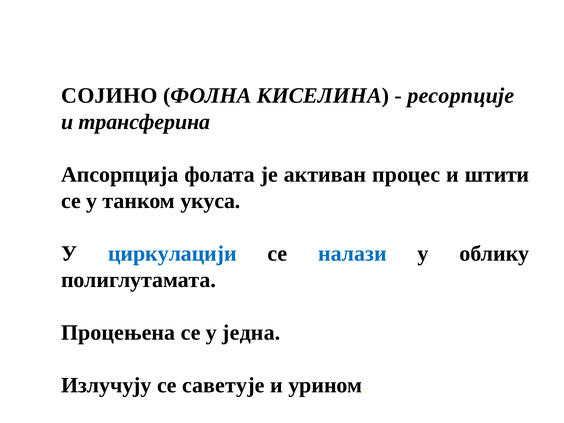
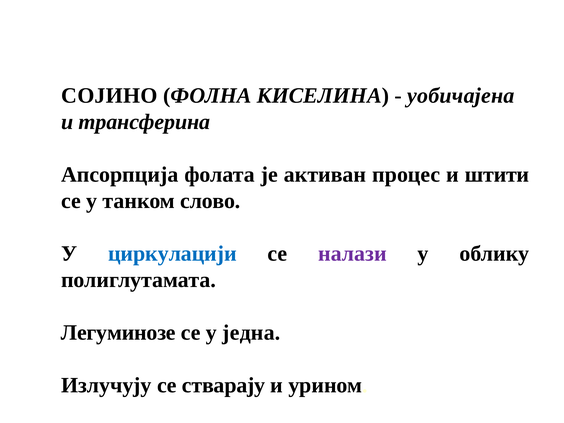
ресорпције: ресорпције -> уобичајена (461, 96)
укуса: укуса -> слово (210, 201)
налази colour: blue -> purple (352, 254)
Процењена: Процењена -> Легуминозе (118, 333)
саветује: саветује -> стварају (224, 385)
